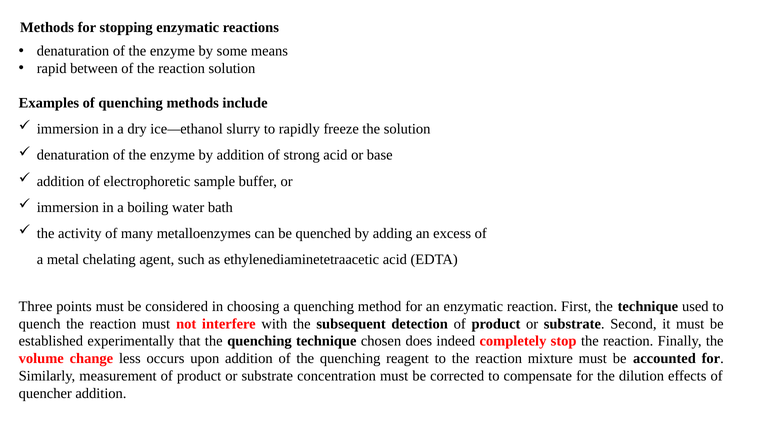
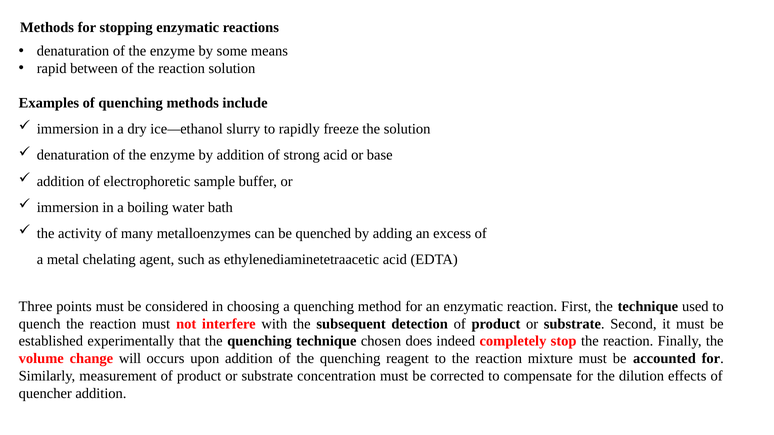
less: less -> will (130, 359)
